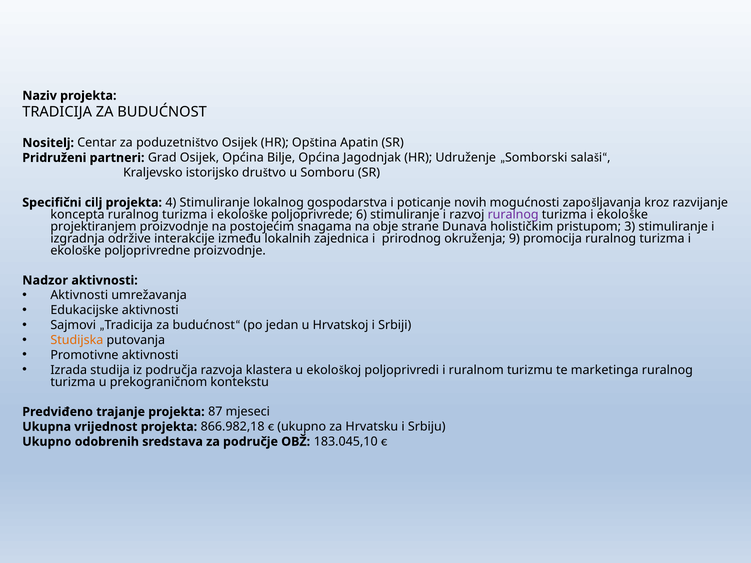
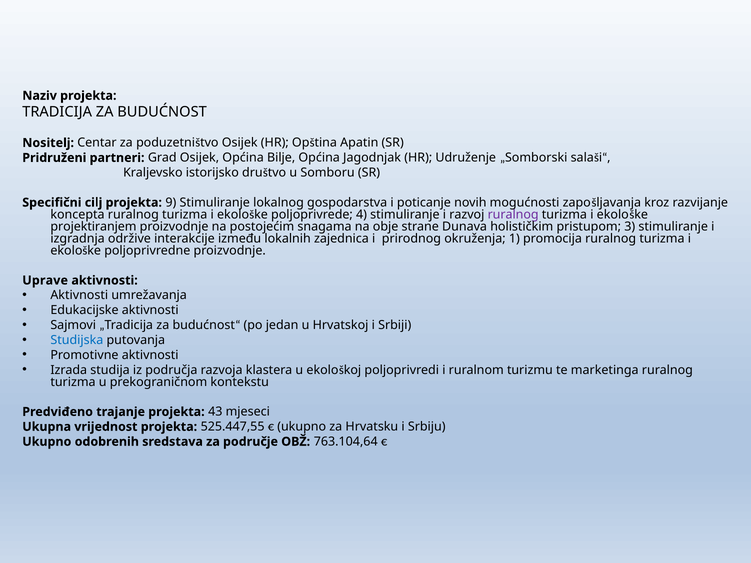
4: 4 -> 9 (171, 203)
6: 6 -> 4 (361, 215)
9: 9 -> 1 (514, 239)
Nadzor: Nadzor -> Uprave (45, 281)
Studijska colour: orange -> blue (77, 340)
87: 87 -> 43 (215, 412)
866.982,18: 866.982,18 -> 525.447,55 (233, 427)
183.045,10: 183.045,10 -> 763.104,64 (346, 442)
